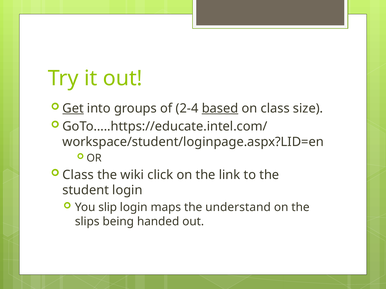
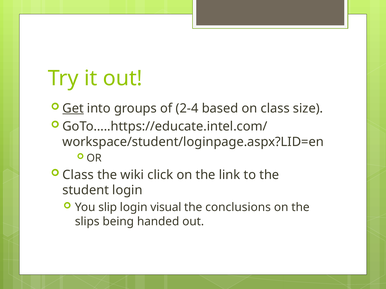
based underline: present -> none (220, 109)
maps: maps -> visual (166, 208)
understand: understand -> conclusions (238, 208)
